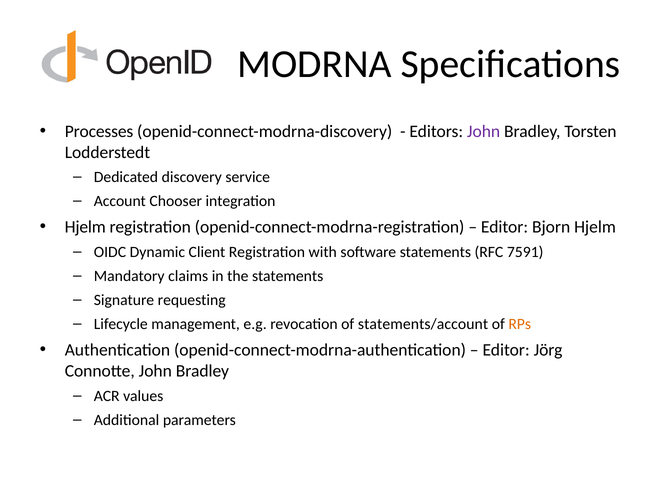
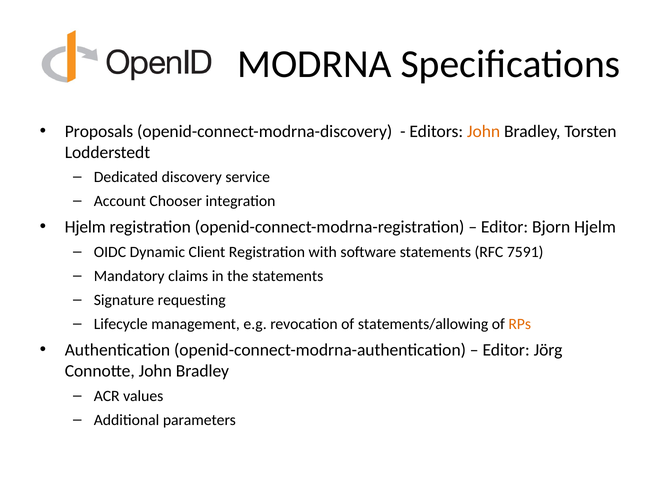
Processes: Processes -> Proposals (99, 131)
John colour: purple -> orange (484, 131)
statements/account: statements/account -> statements/allowing (423, 324)
